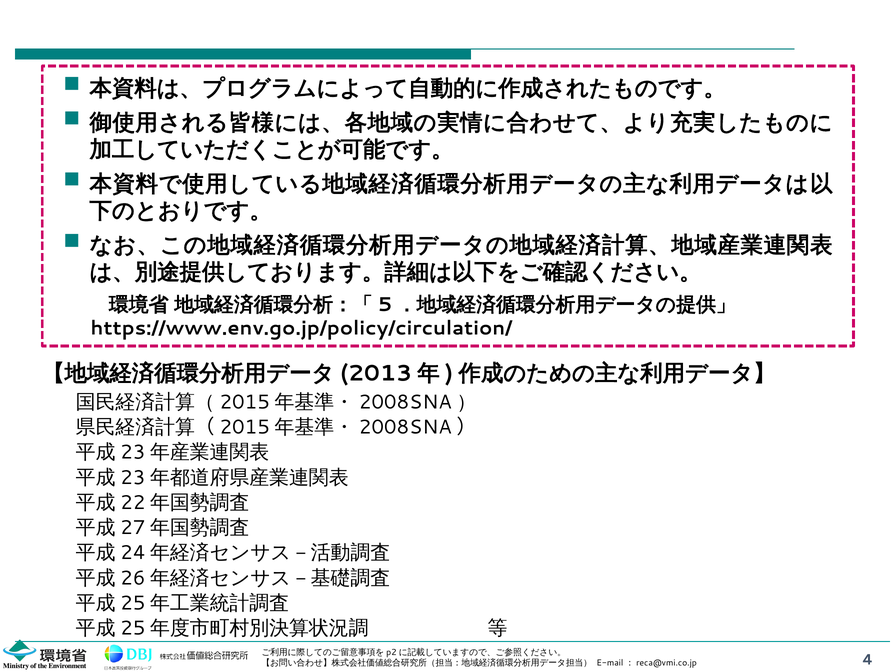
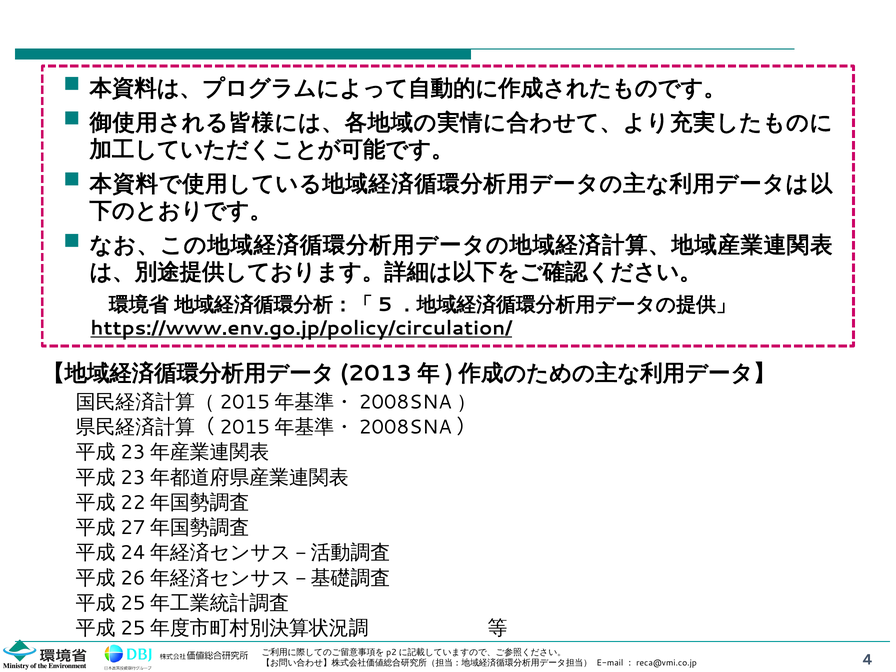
https://www.env.go.jp/policy/circulation/ underline: none -> present (301, 328)
